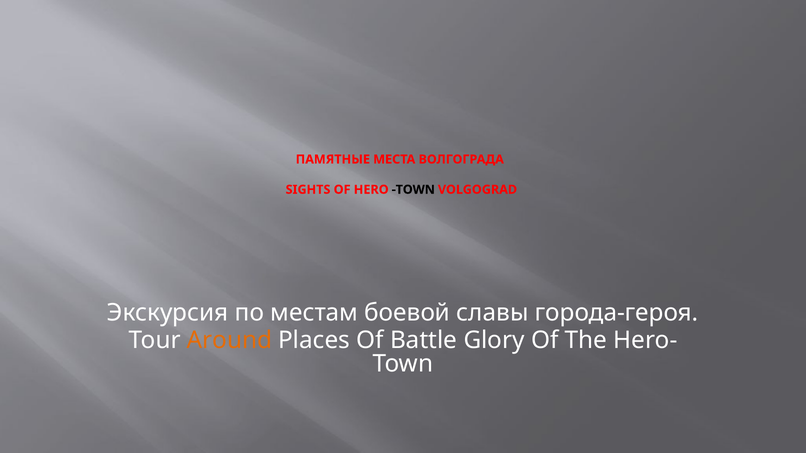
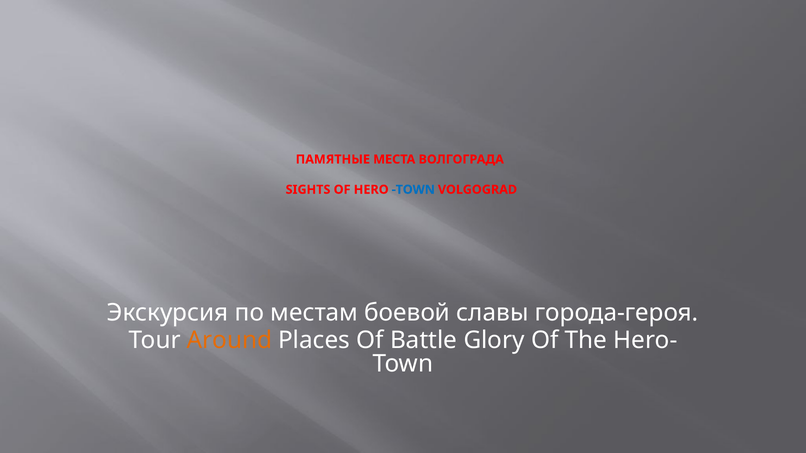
TOWN colour: black -> blue (413, 190)
